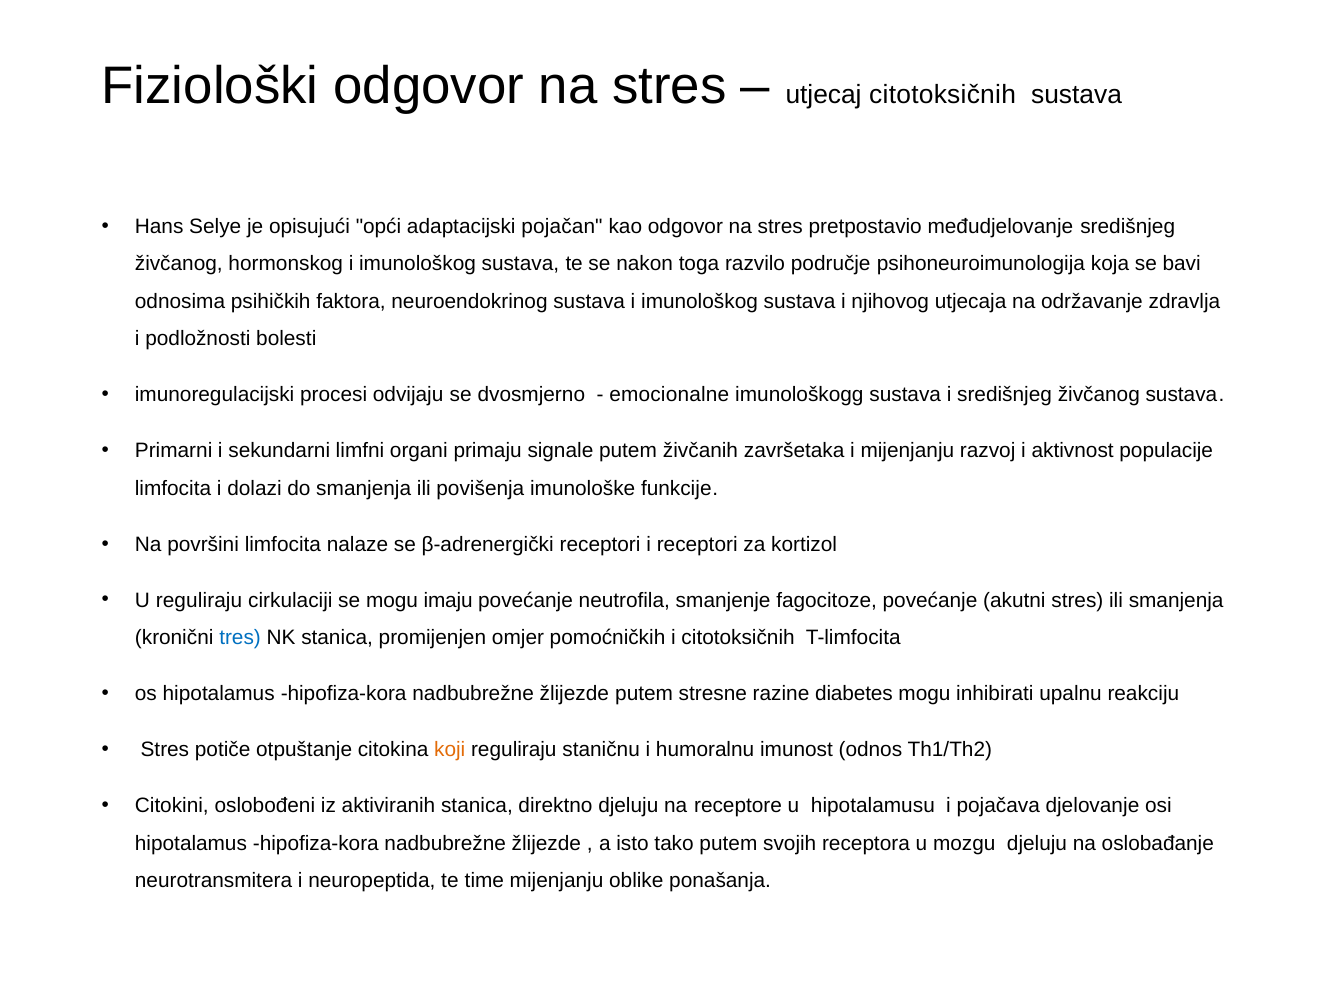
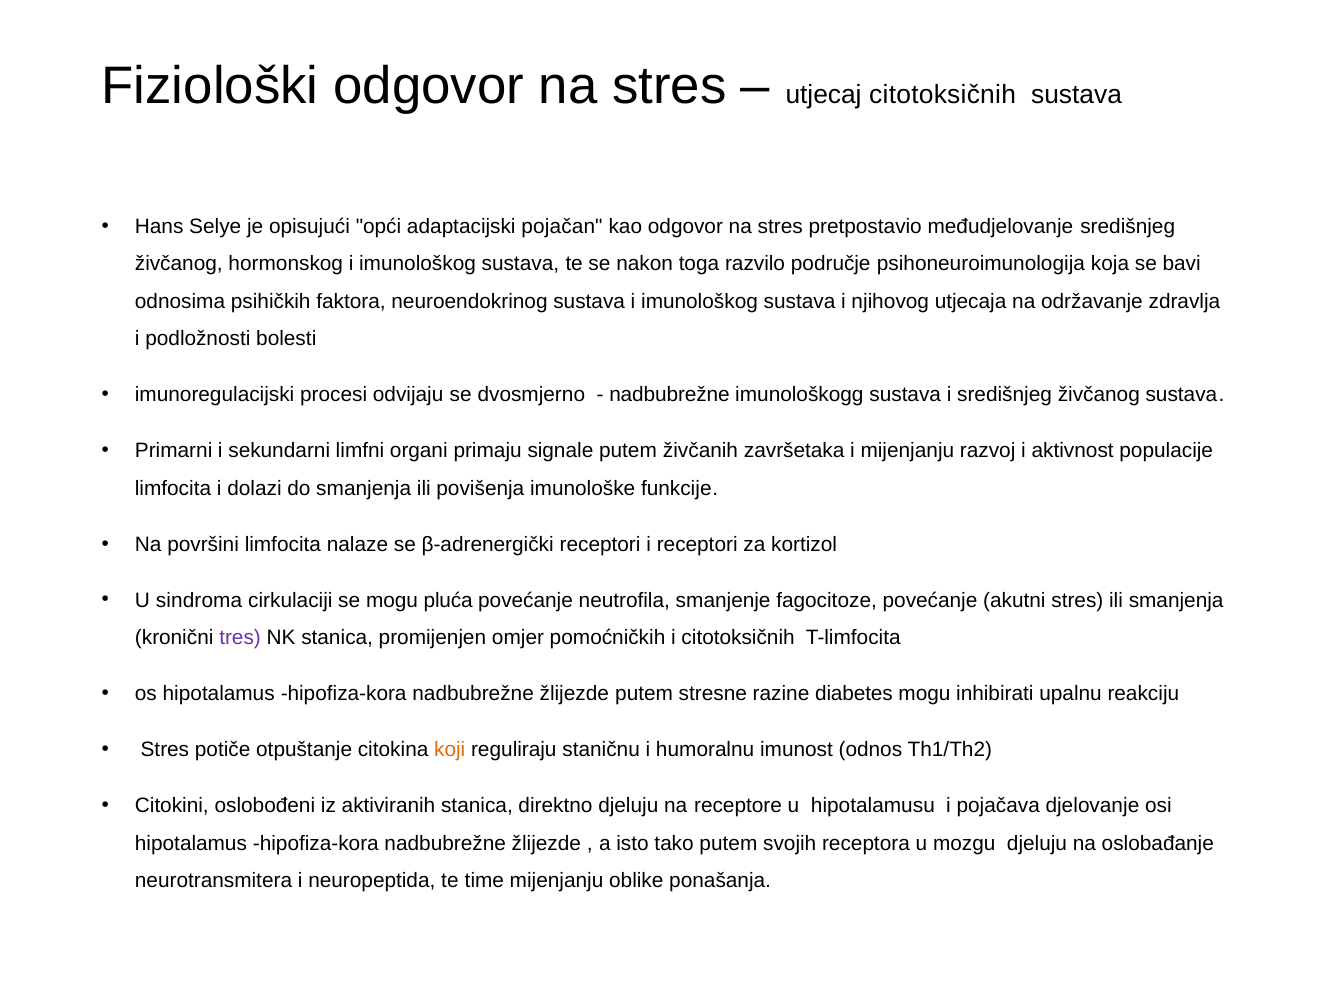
emocionalne: emocionalne -> nadbubrežne (669, 395)
U reguliraju: reguliraju -> sindroma (199, 600)
imaju: imaju -> pluća (448, 600)
tres colour: blue -> purple (240, 638)
